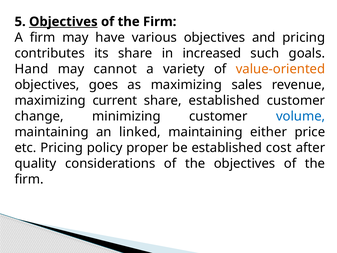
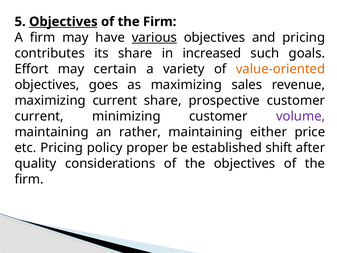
various underline: none -> present (154, 37)
Hand: Hand -> Effort (32, 69)
cannot: cannot -> certain (115, 69)
share established: established -> prospective (224, 100)
change: change -> current (39, 116)
volume colour: blue -> purple (301, 116)
linked: linked -> rather (140, 132)
cost: cost -> shift (279, 148)
